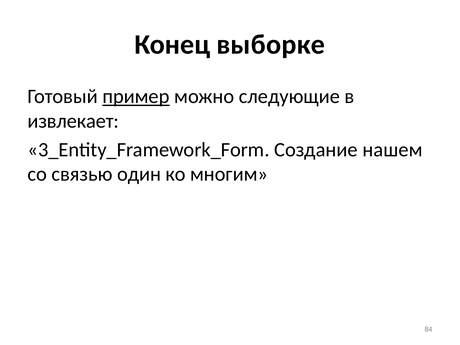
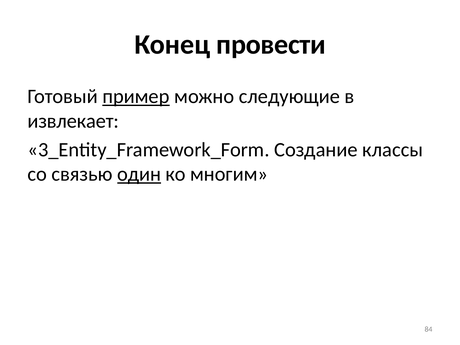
выборке: выборке -> провести (271, 45)
нашем: нашем -> классы (393, 150)
один underline: none -> present (139, 174)
